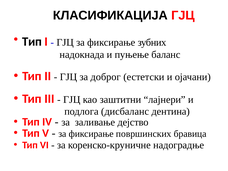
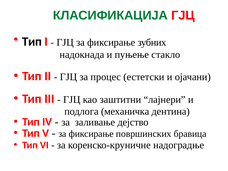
КЛАСИФИКАЦИЈА colour: black -> green (110, 15)
баланс: баланс -> стакло (166, 55)
доброг: доброг -> процес (106, 77)
дисбаланс: дисбаланс -> механичка (125, 111)
